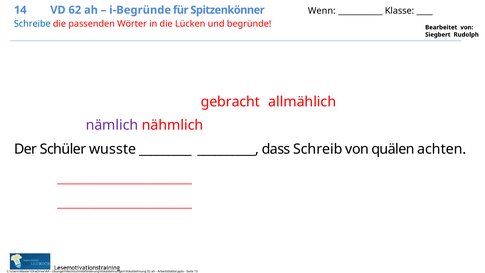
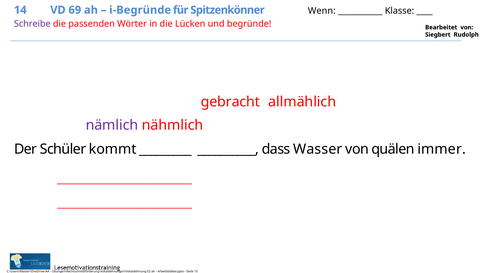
62: 62 -> 69 (75, 10)
Schreibe colour: blue -> purple (32, 24)
wusste: wusste -> kommt (113, 149)
Schreib: Schreib -> Wasser (318, 149)
achten: achten -> immer (442, 149)
